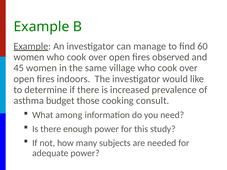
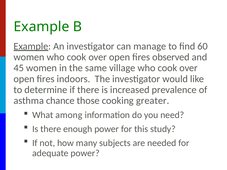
budget: budget -> chance (60, 101)
consult: consult -> greater (153, 101)
